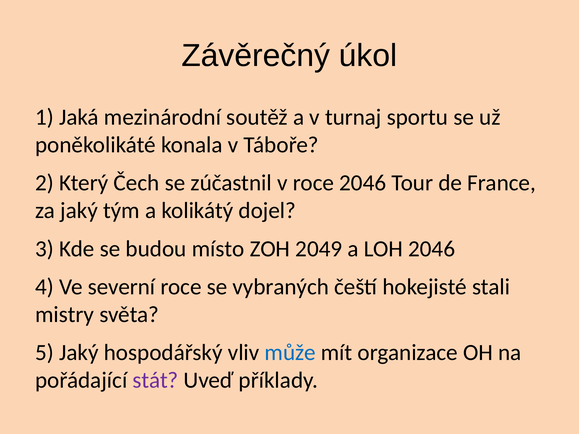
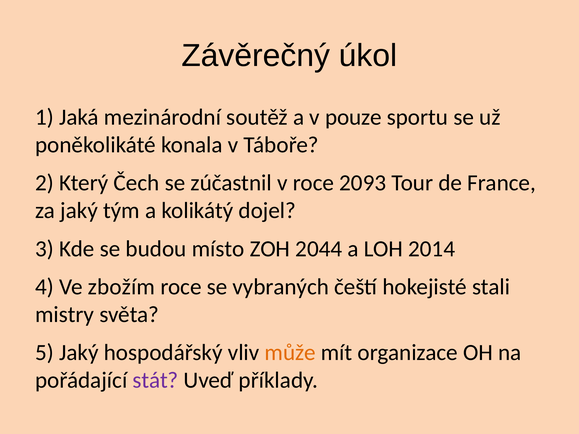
turnaj: turnaj -> pouze (353, 117)
roce 2046: 2046 -> 2093 (363, 183)
2049: 2049 -> 2044 (319, 249)
LOH 2046: 2046 -> 2014 (432, 249)
severní: severní -> zbožím (121, 287)
může colour: blue -> orange (290, 353)
